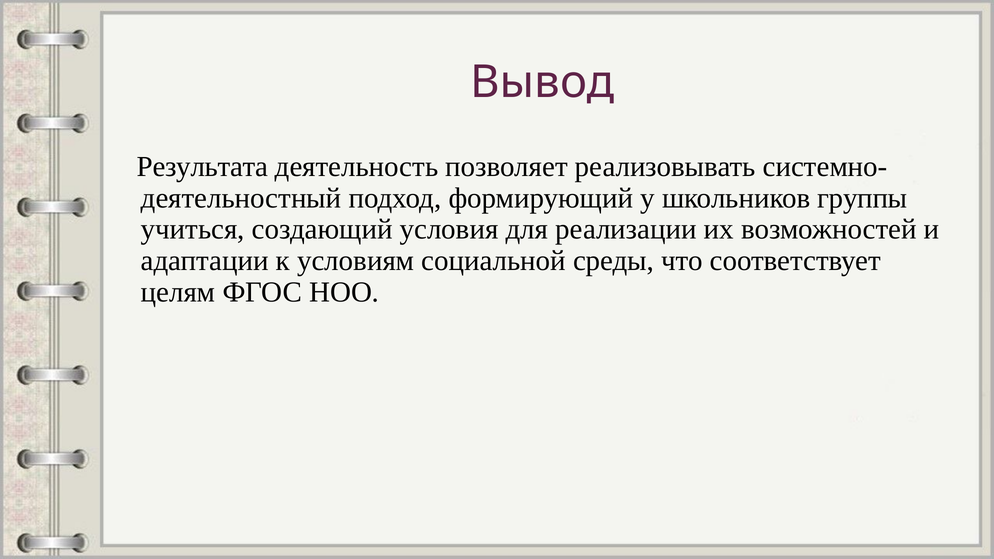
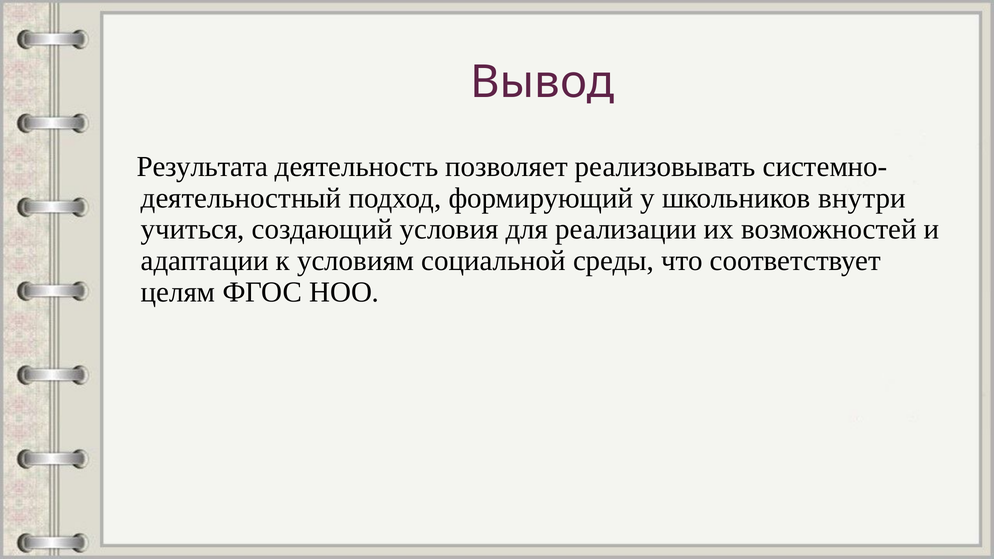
группы: группы -> внутри (862, 198)
